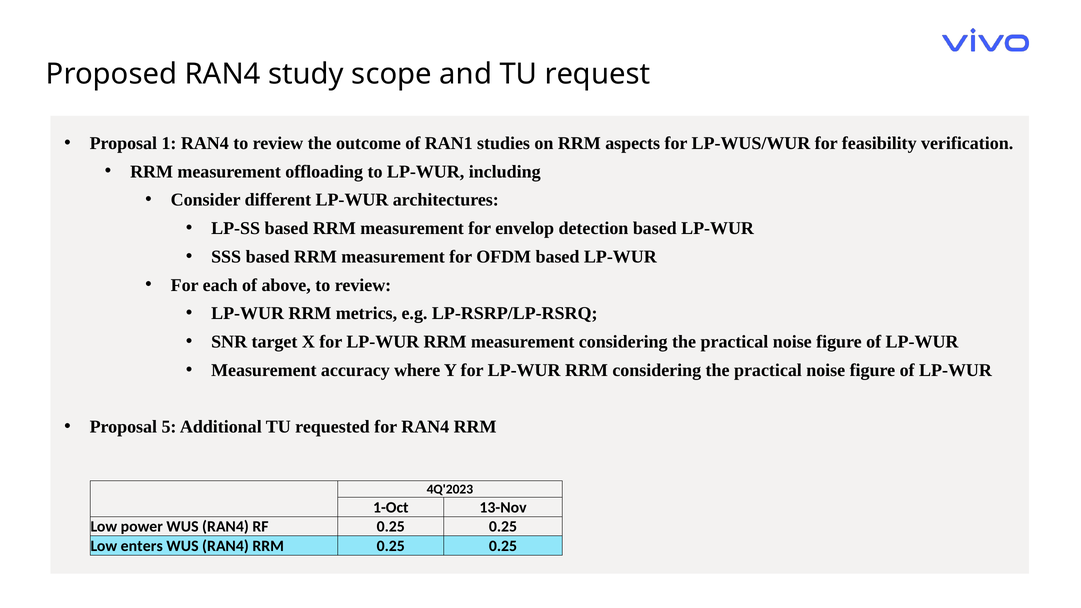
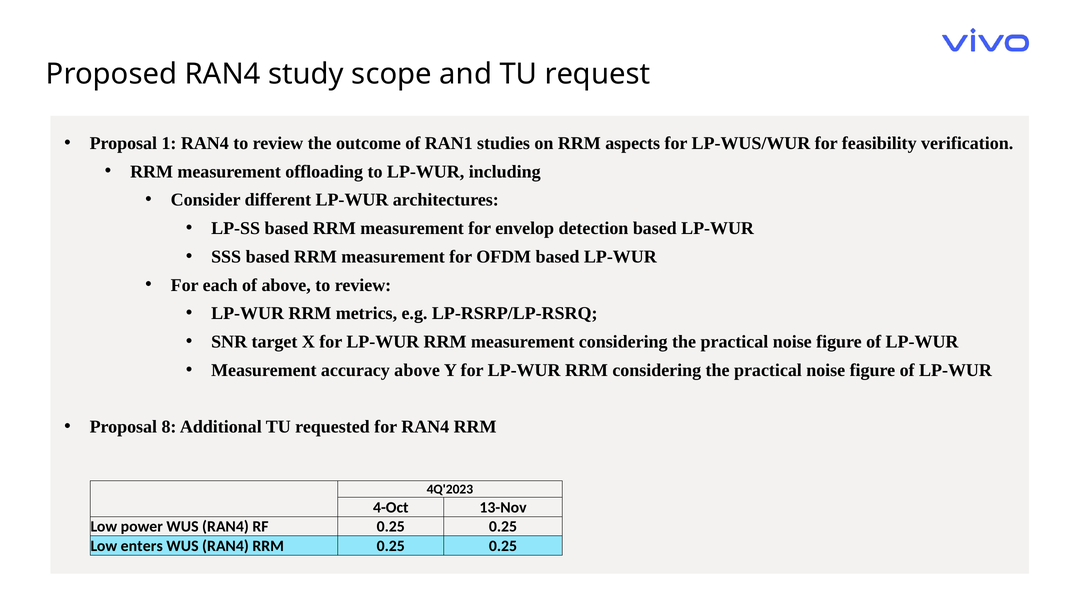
accuracy where: where -> above (417, 370)
5: 5 -> 8 (169, 427)
1-Oct: 1-Oct -> 4-Oct (391, 508)
